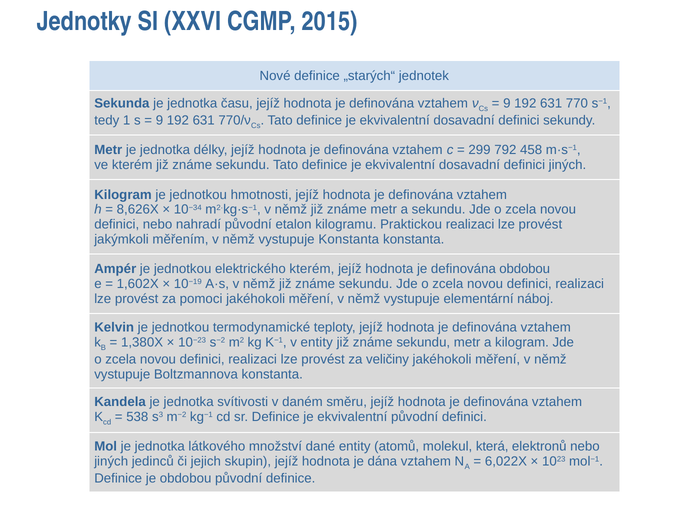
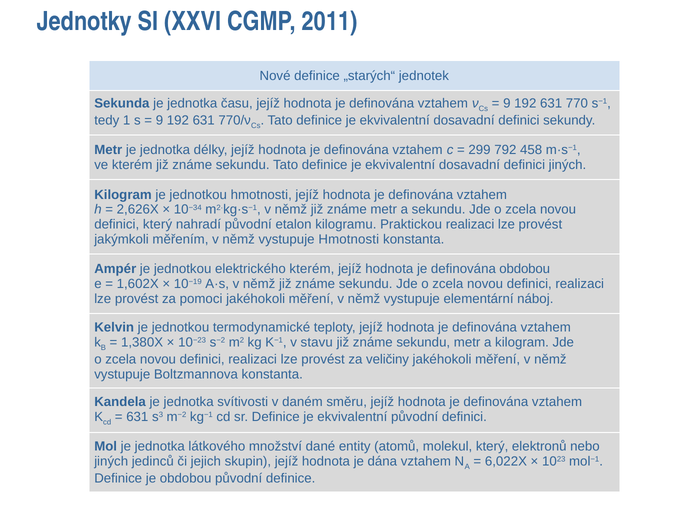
2015: 2015 -> 2011 (330, 22)
8,626X: 8,626X -> 2,626X (138, 210)
definici nebo: nebo -> který (158, 224)
vystupuje Konstanta: Konstanta -> Hmotnosti (349, 239)
v entity: entity -> stavu (317, 342)
538: 538 -> 631 (137, 417)
molekul která: která -> který (492, 446)
